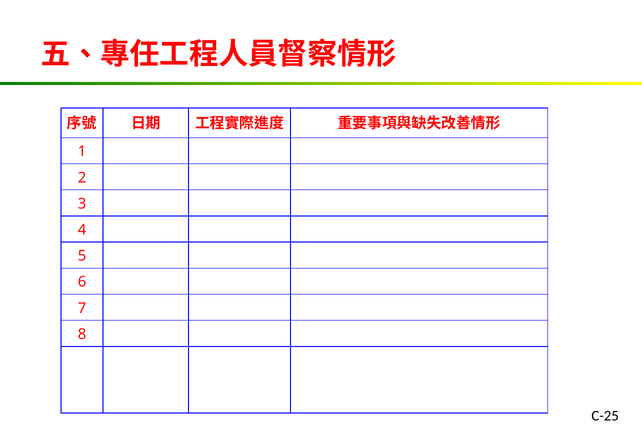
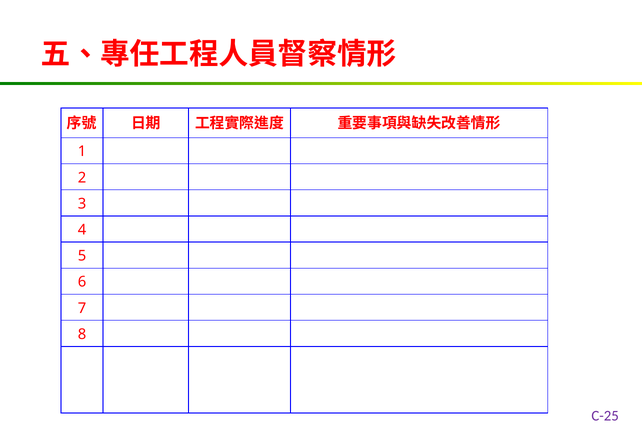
C-25 colour: black -> purple (605, 415)
